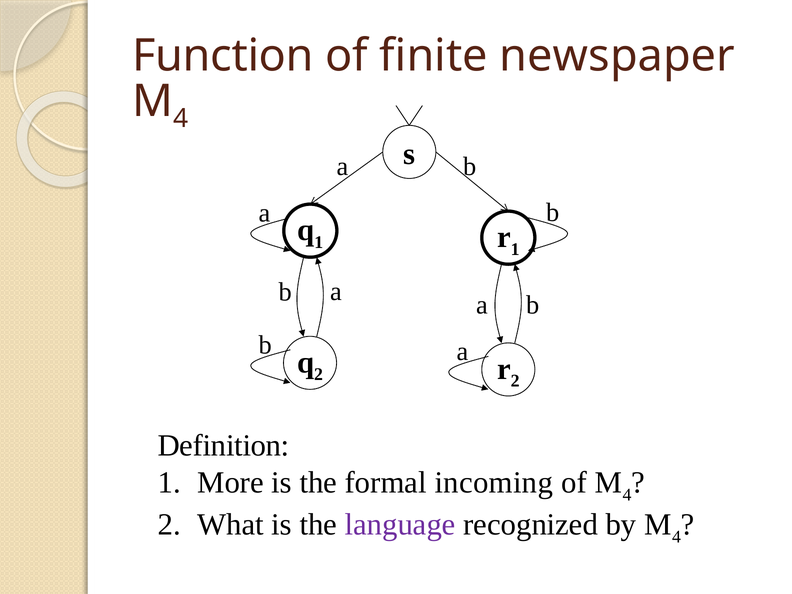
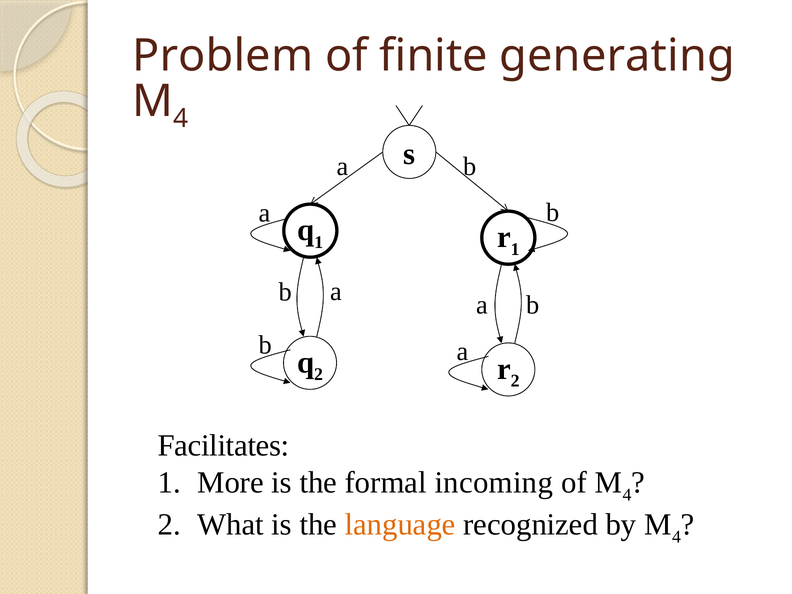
Function: Function -> Problem (223, 56)
newspaper: newspaper -> generating (617, 56)
Definition: Definition -> Facilitates (223, 446)
language colour: purple -> orange (400, 525)
